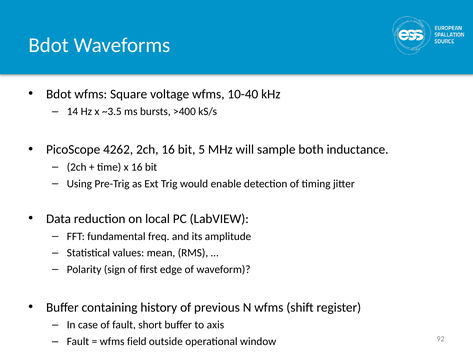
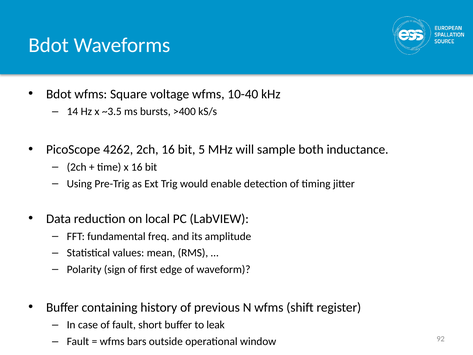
axis: axis -> leak (216, 325)
field: field -> bars (137, 341)
